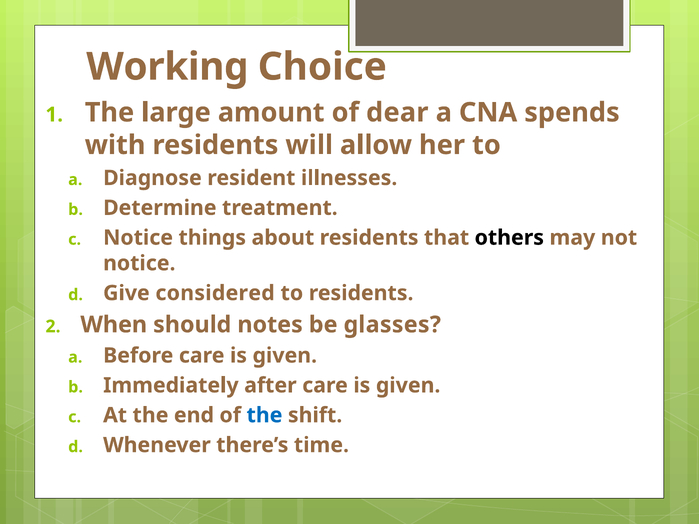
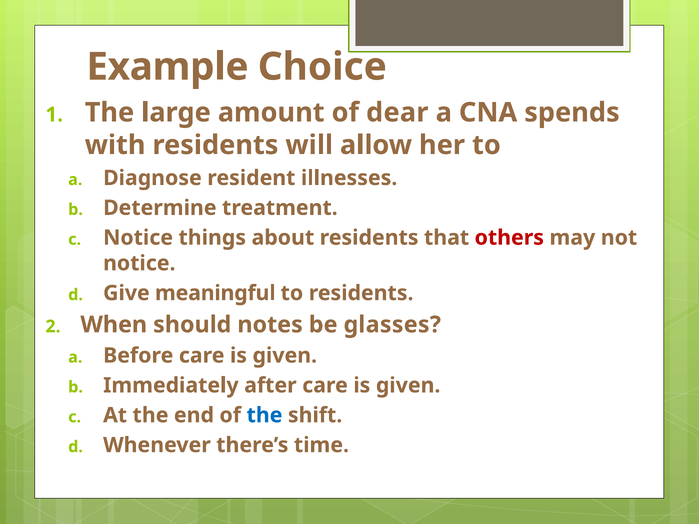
Working: Working -> Example (167, 67)
others colour: black -> red (509, 238)
considered: considered -> meaningful (215, 293)
